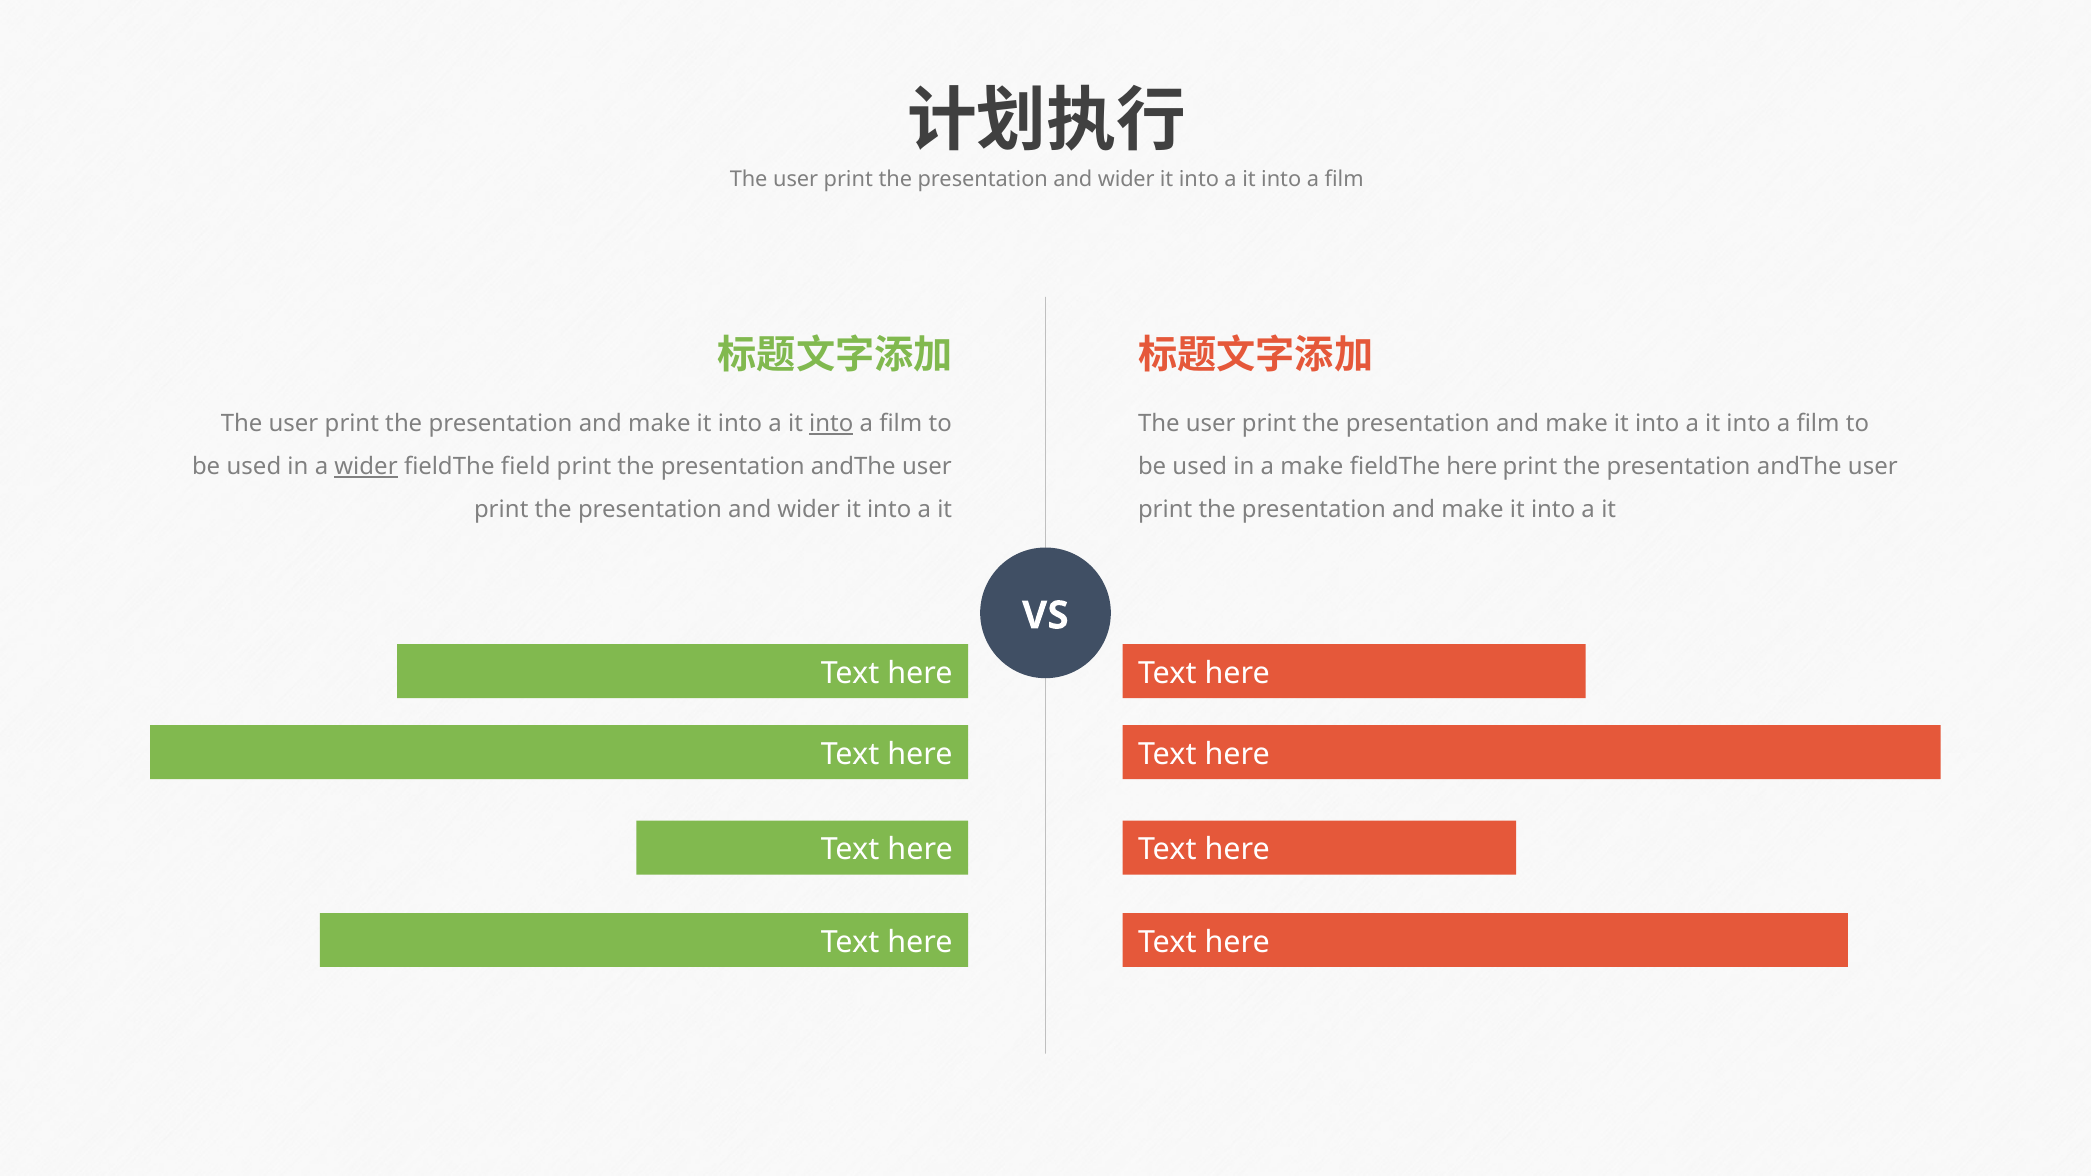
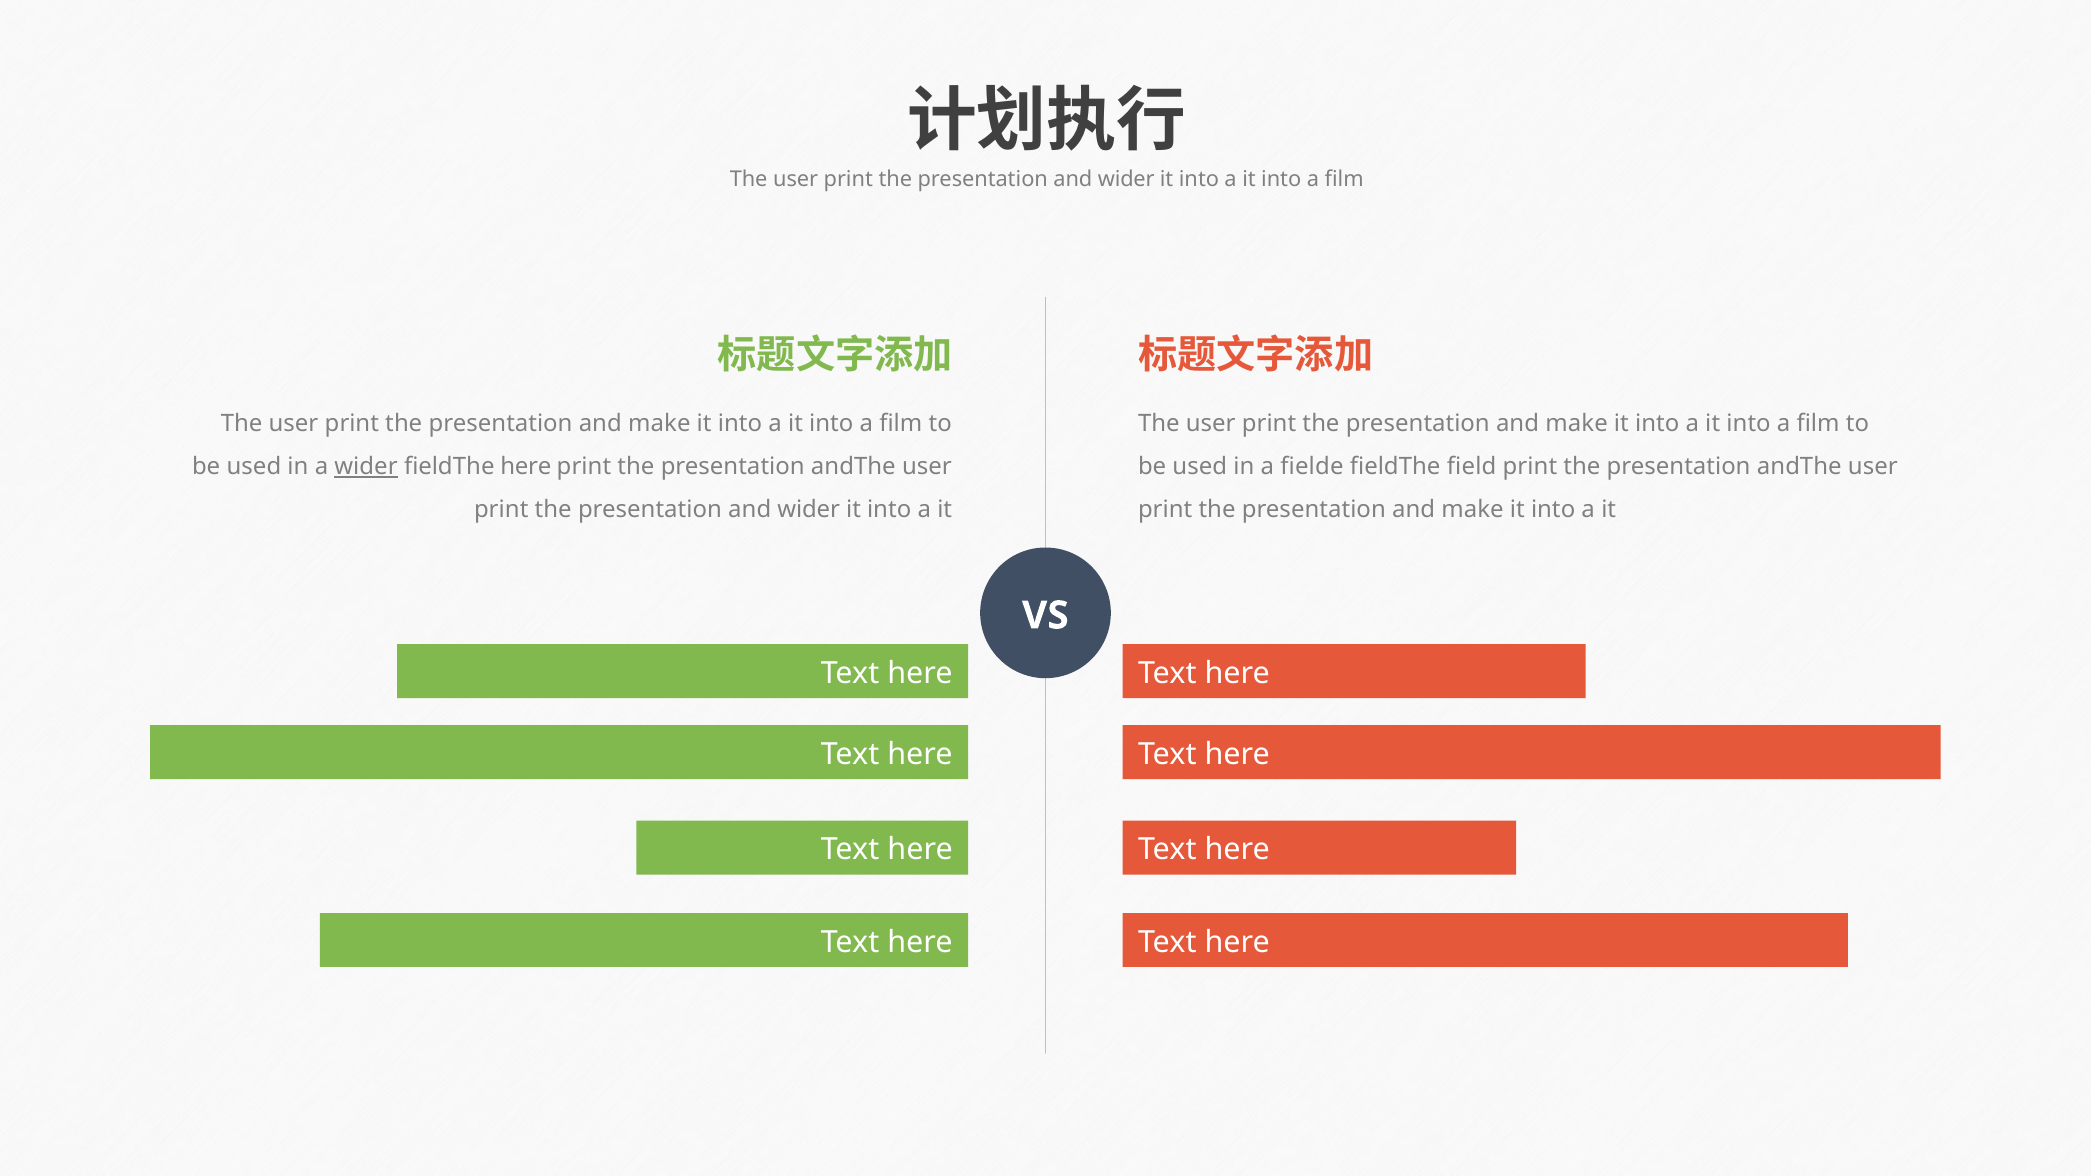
into underline: present -> none (831, 424)
fieldThe field: field -> here (526, 467)
a make: make -> fielde (1312, 467)
fieldThe here: here -> field (1472, 467)
